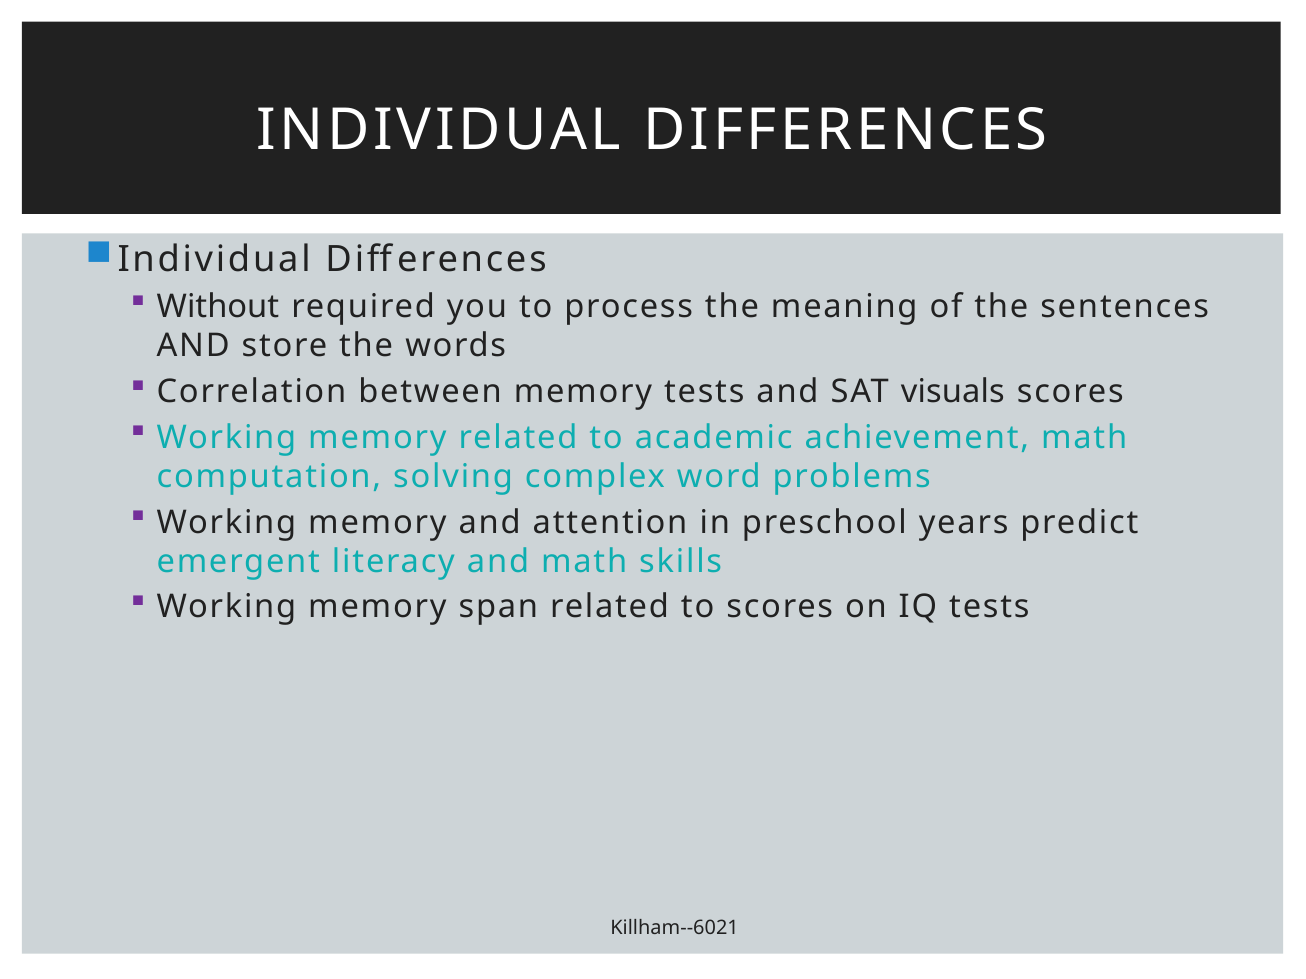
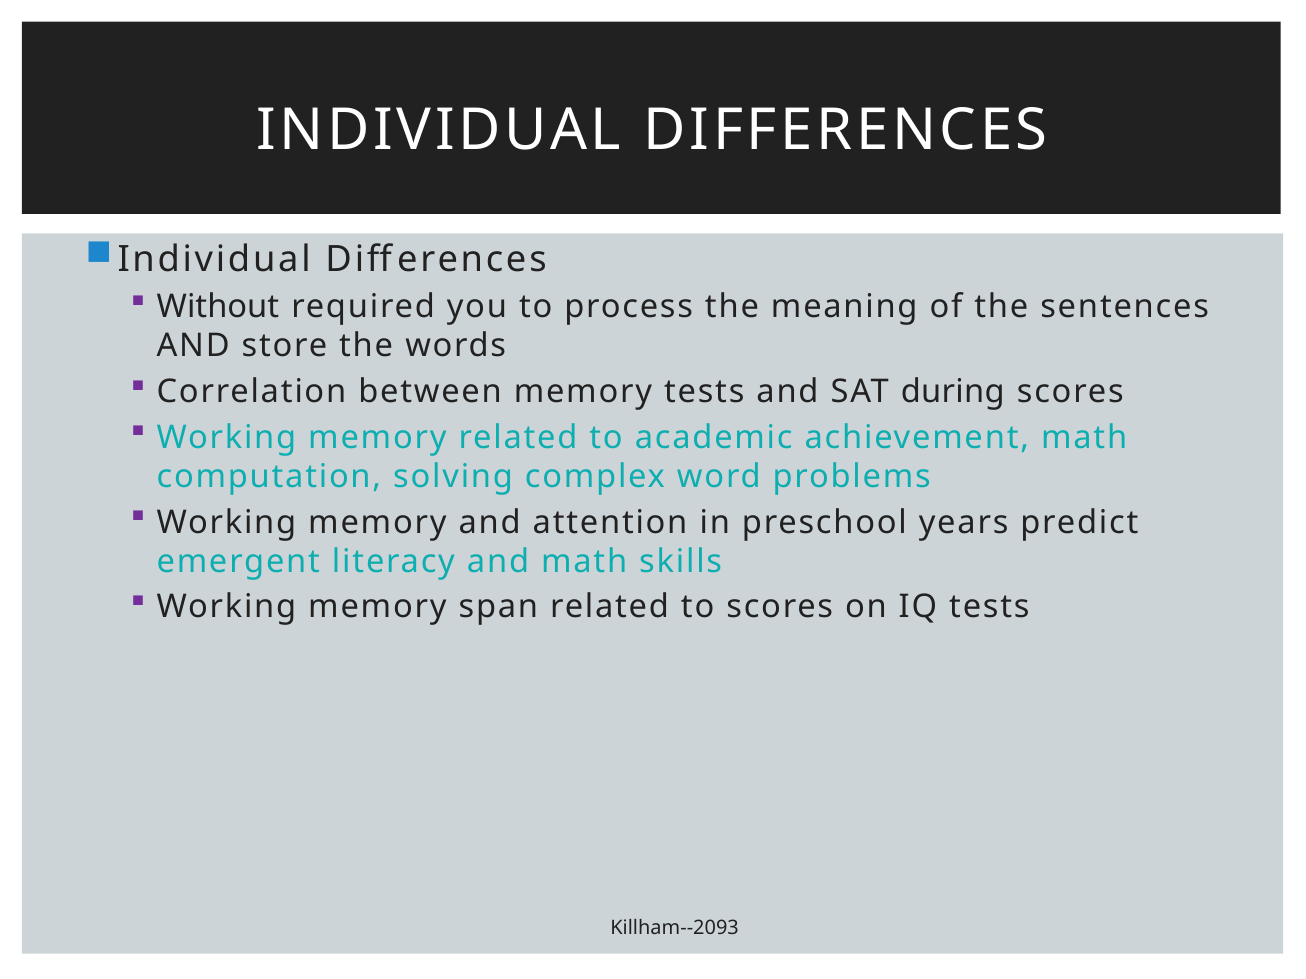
visuals: visuals -> during (953, 392)
Killham--6021: Killham--6021 -> Killham--2093 (675, 929)
